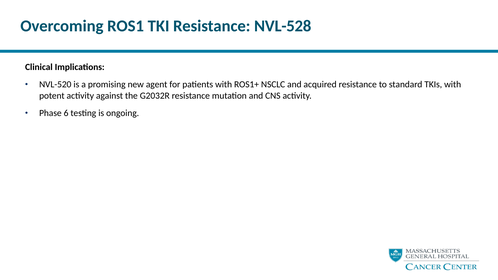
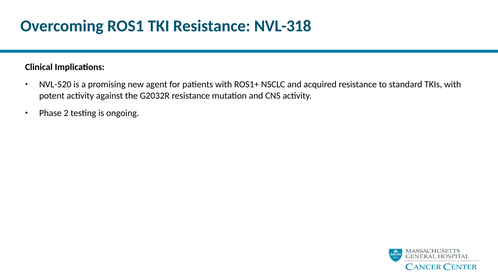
NVL-528: NVL-528 -> NVL-318 (283, 26)
6: 6 -> 2 (66, 113)
